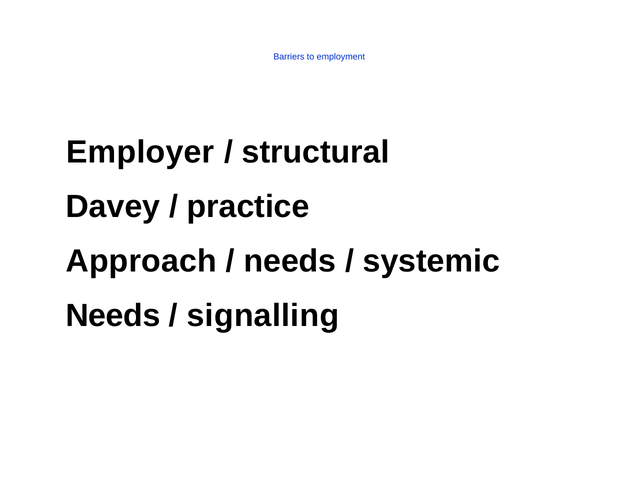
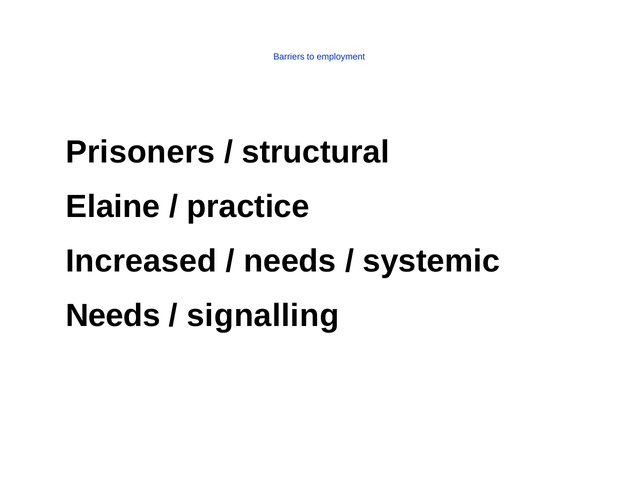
Employer: Employer -> Prisoners (140, 152)
Davey: Davey -> Elaine (113, 206)
Approach: Approach -> Increased (141, 261)
